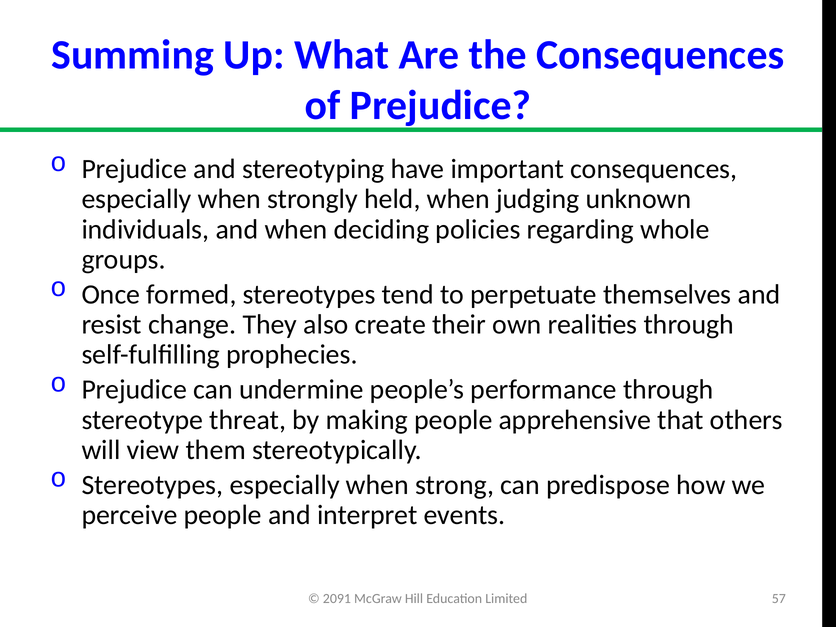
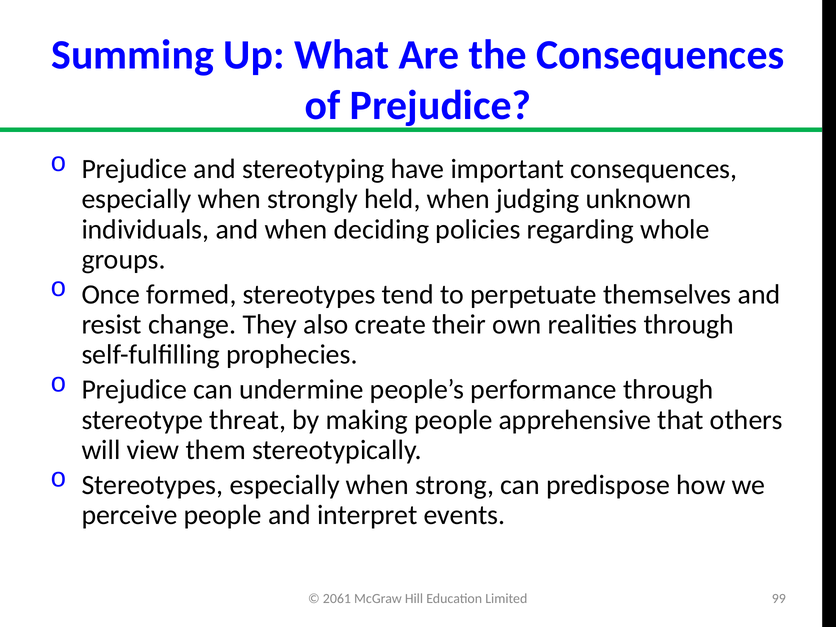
2091: 2091 -> 2061 (337, 599)
57: 57 -> 99 (779, 599)
